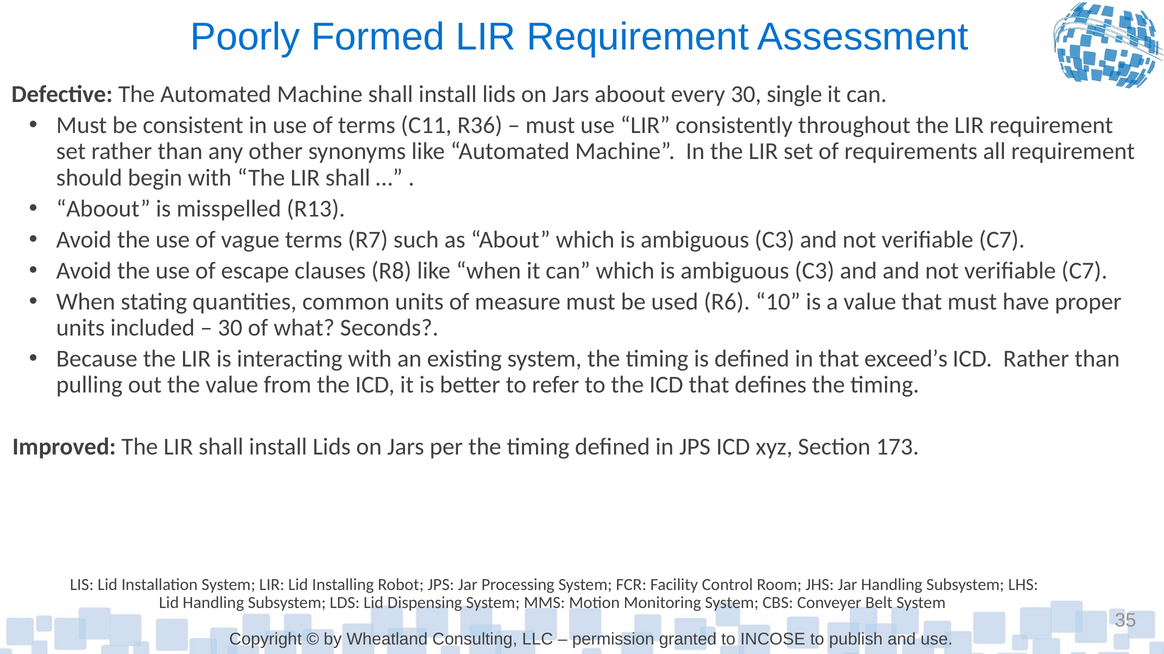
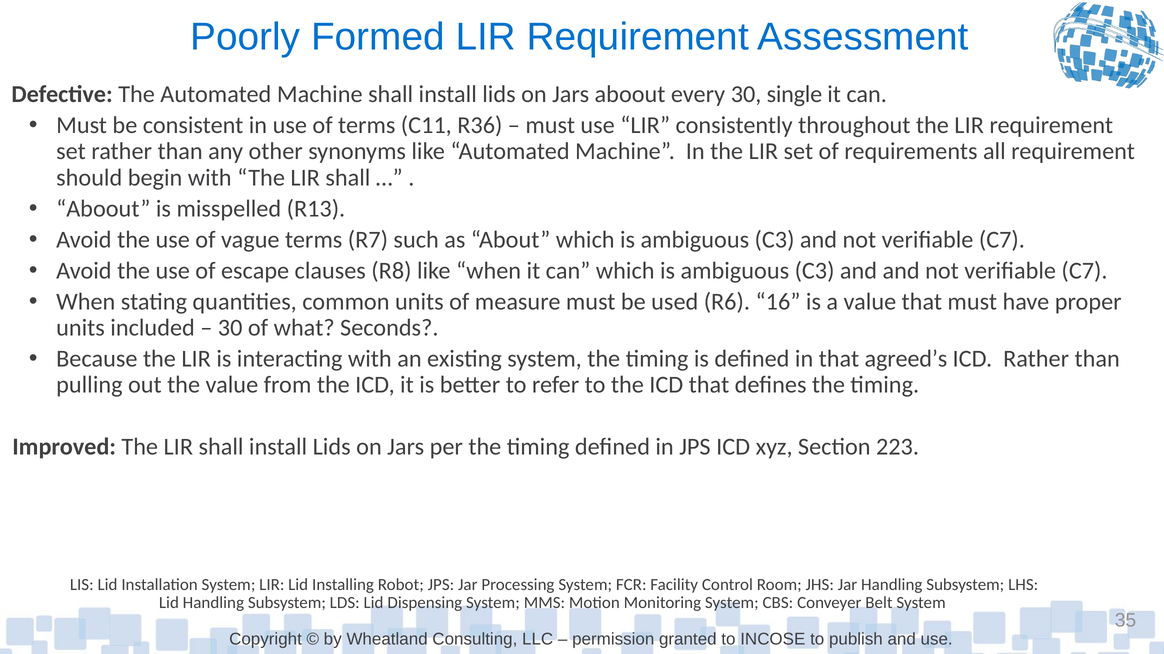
10: 10 -> 16 (778, 302)
exceed’s: exceed’s -> agreed’s (906, 359)
173: 173 -> 223 (898, 447)
